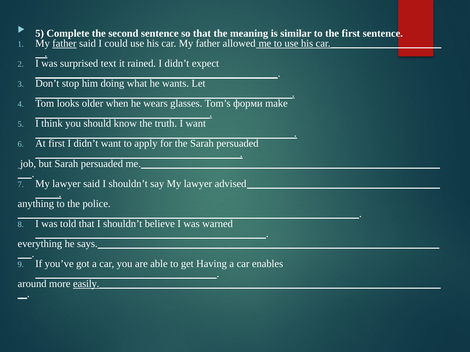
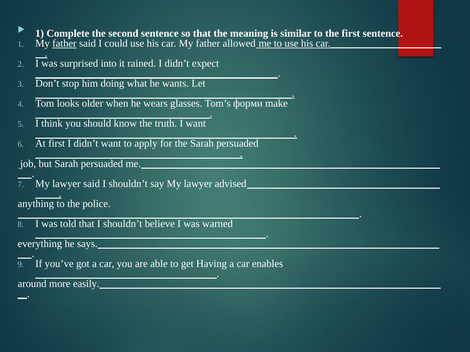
5: 5 -> 1 (40, 33)
text: text -> into (109, 64)
easily underline: present -> none (86, 284)
